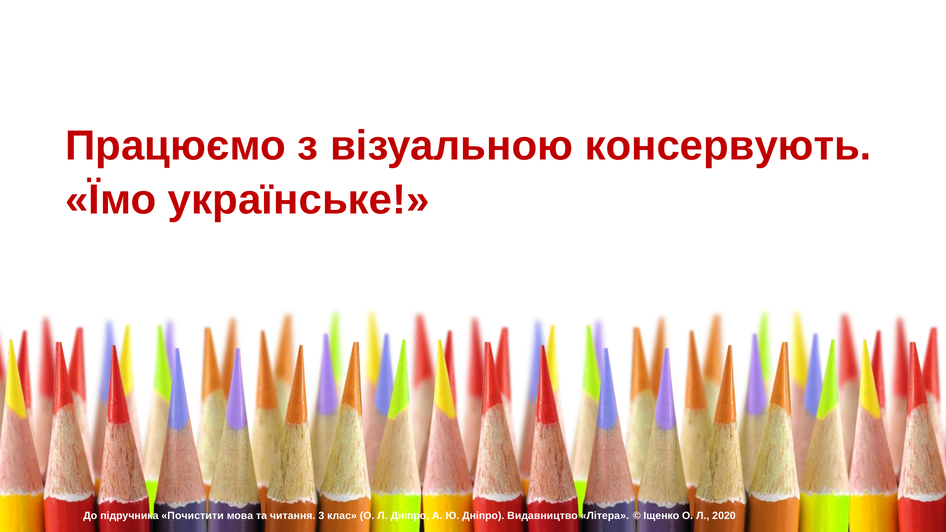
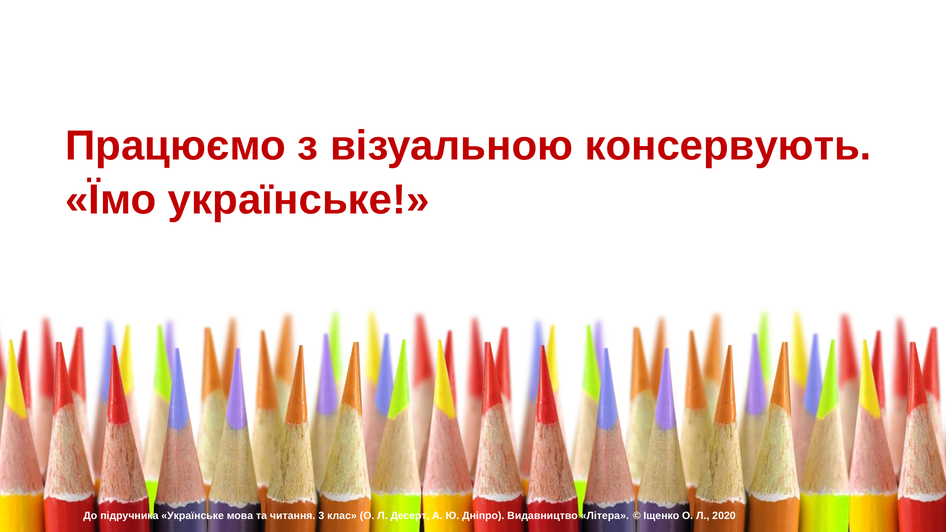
підручника Почистити: Почистити -> Українське (193, 516)
Л Дніпро: Дніпро -> Десерт (410, 516)
